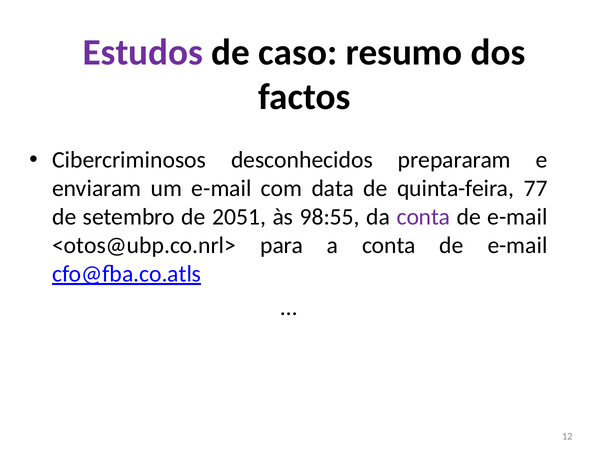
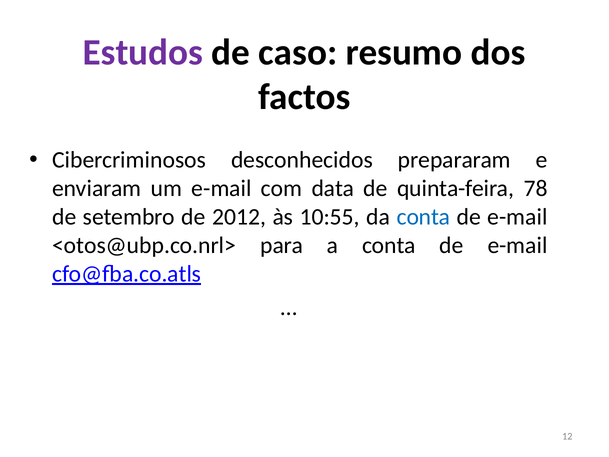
77: 77 -> 78 (536, 188)
2051: 2051 -> 2012 (239, 217)
98:55: 98:55 -> 10:55 (330, 217)
conta colour: purple -> blue (423, 217)
